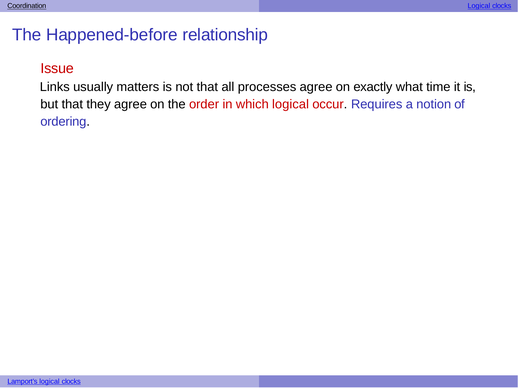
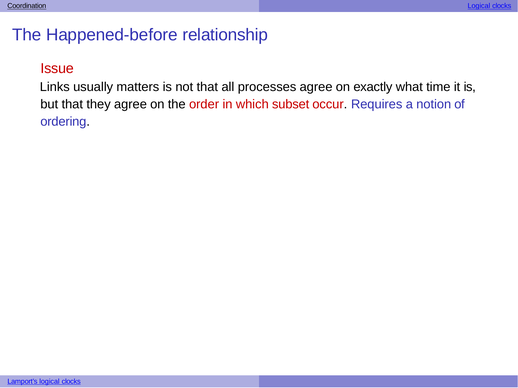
which logical: logical -> subset (291, 105)
